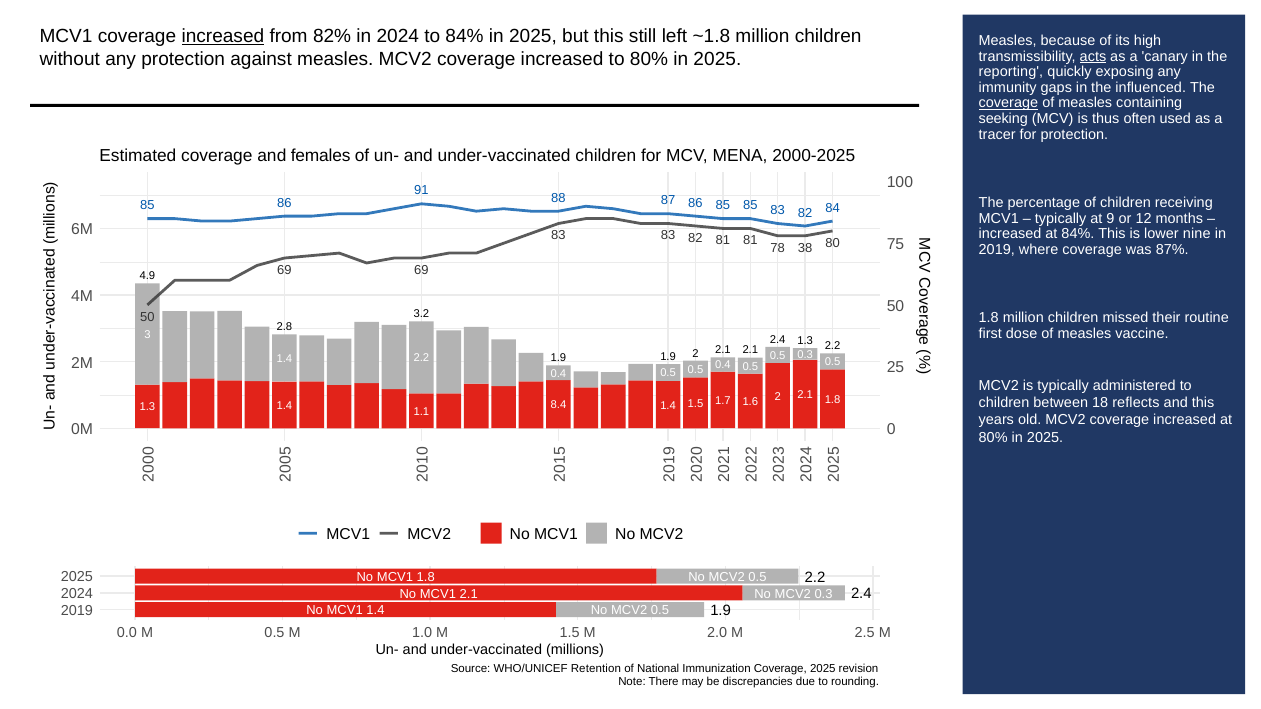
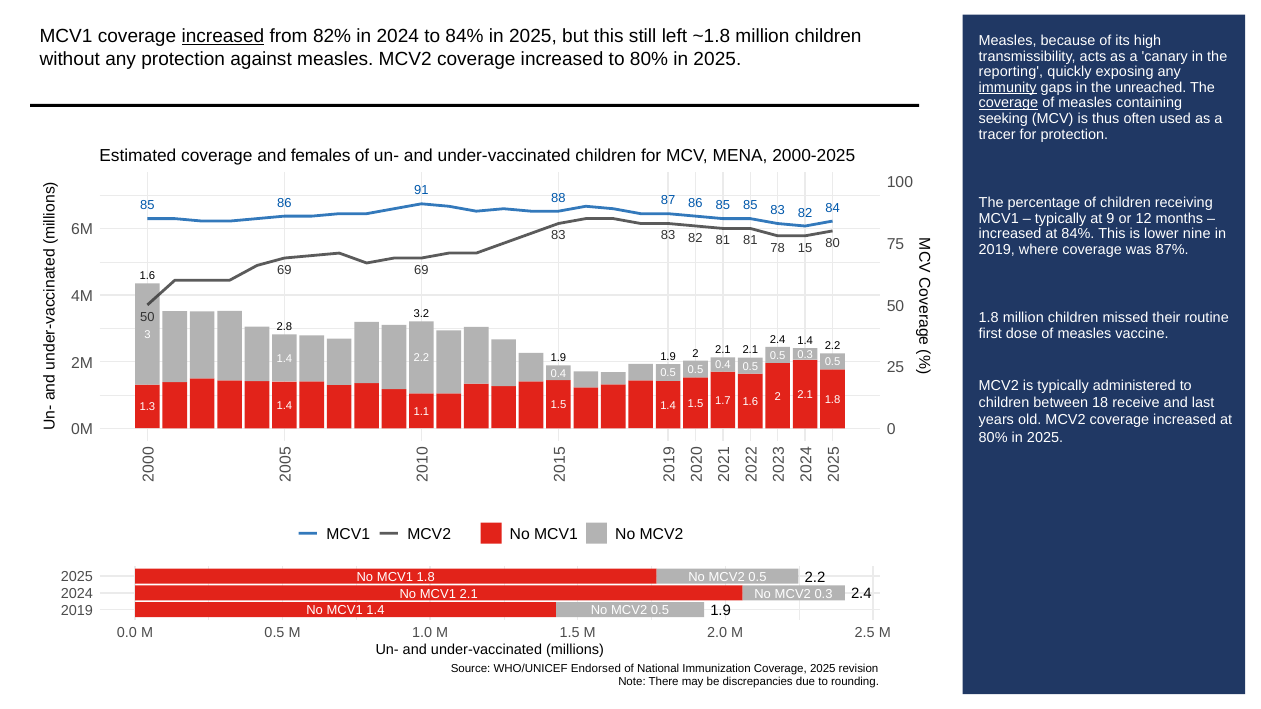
acts underline: present -> none (1093, 56)
immunity underline: none -> present (1008, 88)
influenced: influenced -> unreached (1151, 88)
38: 38 -> 15 (805, 248)
4.9: 4.9 -> 1.6 (147, 276)
2.4 1.3: 1.3 -> 1.4 (805, 341)
reflects: reflects -> receive (1136, 403)
and this: this -> last (1203, 403)
8.4: 8.4 -> 1.5 (558, 405)
Retention: Retention -> Endorsed (596, 669)
